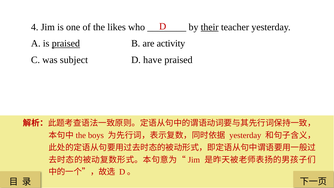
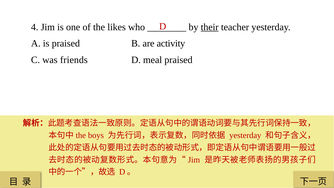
praised underline: present -> none (66, 43)
subject: subject -> friends (74, 60)
have: have -> meal (153, 60)
